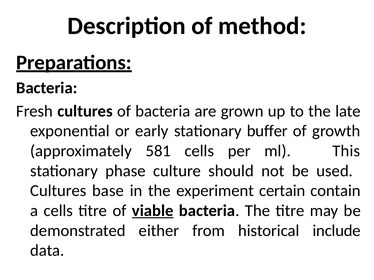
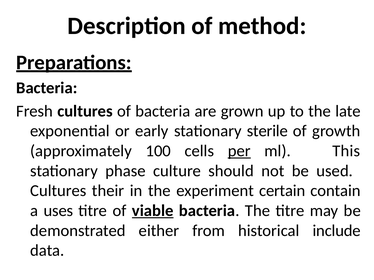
buffer: buffer -> sterile (267, 131)
581: 581 -> 100 (158, 151)
per underline: none -> present (239, 151)
base: base -> their (108, 191)
a cells: cells -> uses (58, 211)
